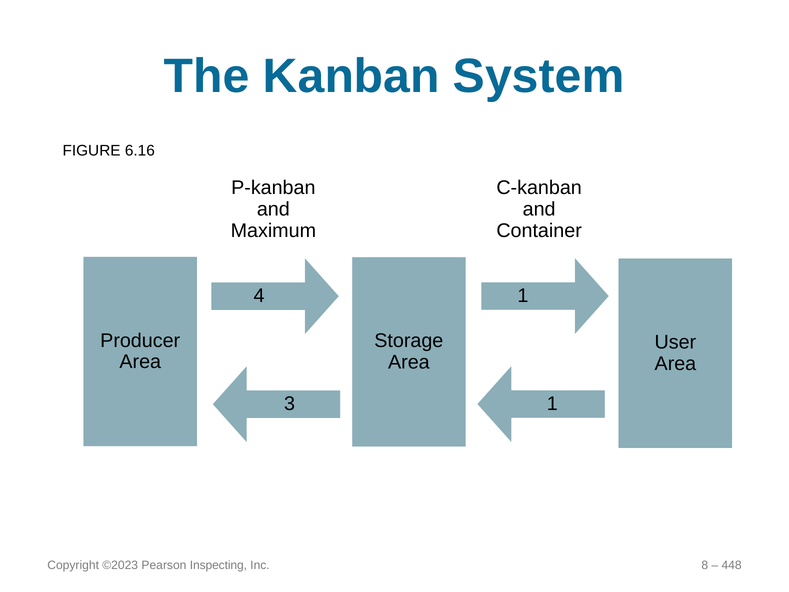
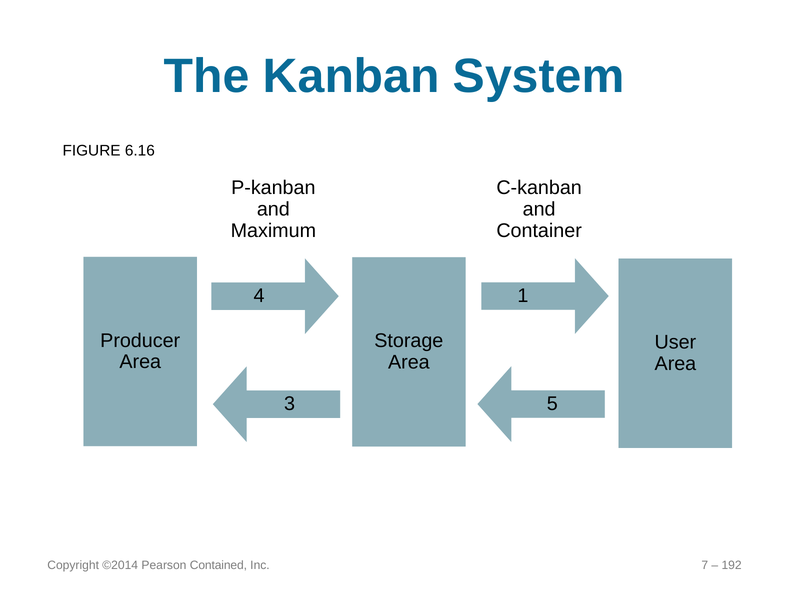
3 1: 1 -> 5 (552, 404)
©2023: ©2023 -> ©2014 (120, 565)
Inspecting: Inspecting -> Contained (218, 565)
8: 8 -> 7 (705, 565)
448: 448 -> 192 (732, 565)
